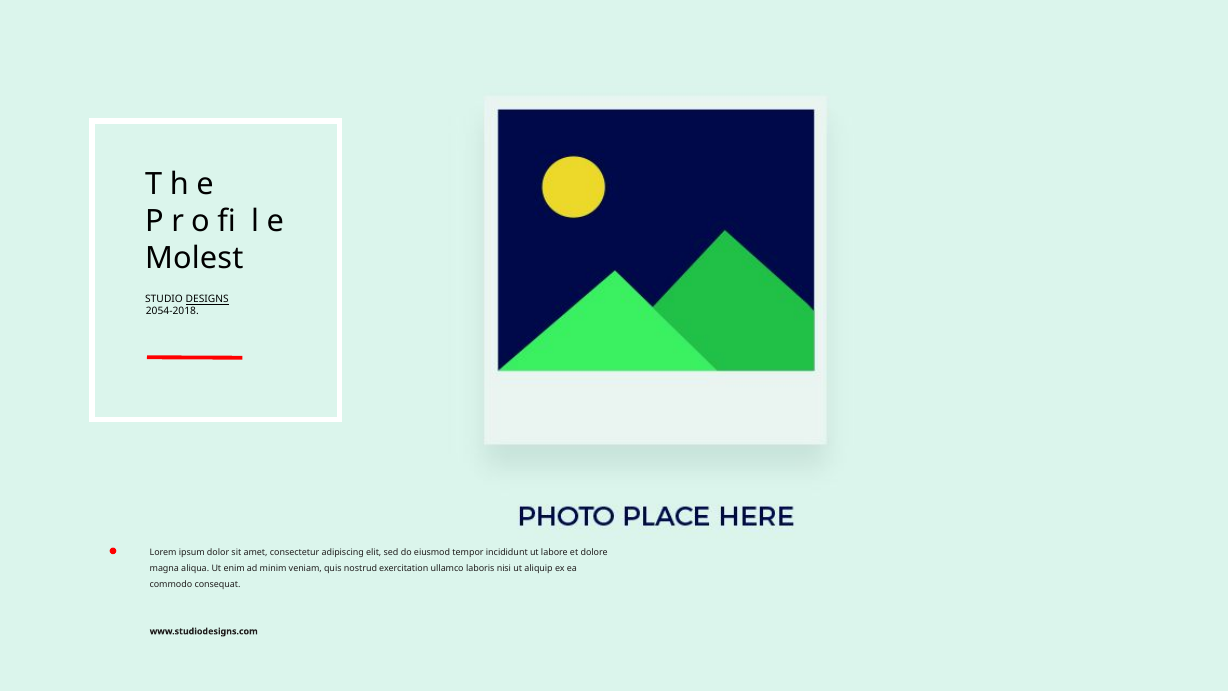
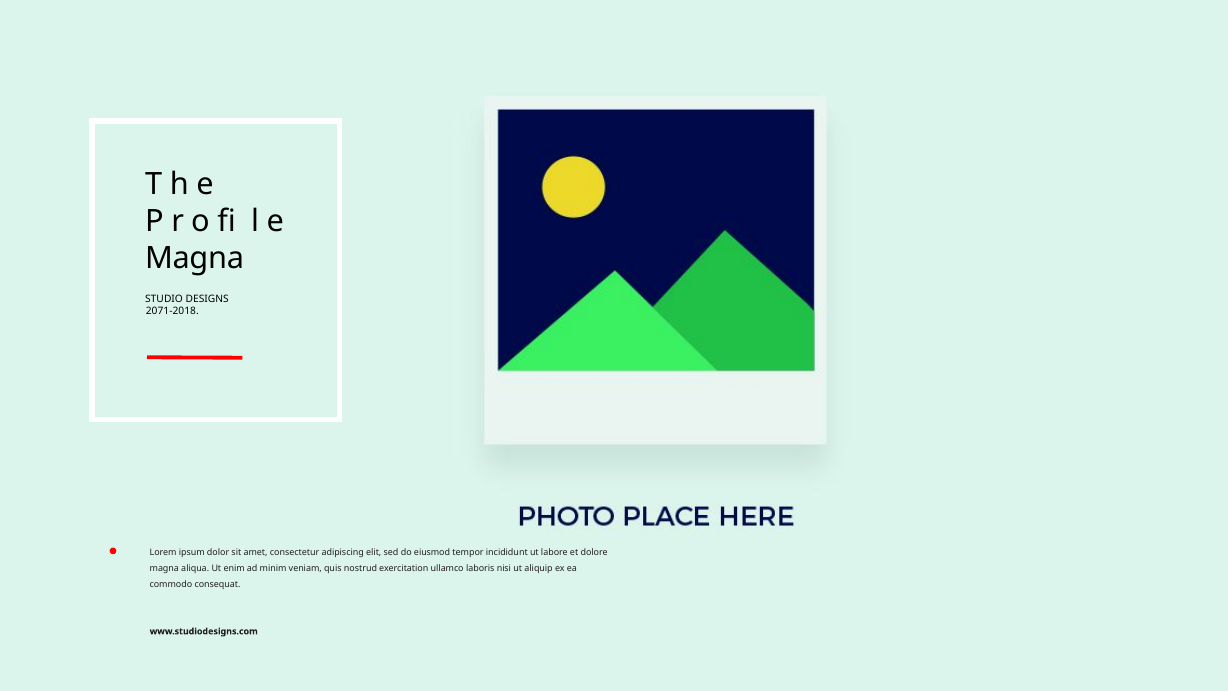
Molest: Molest -> Magna (195, 258)
DESIGNS underline: present -> none (207, 299)
2054-2018: 2054-2018 -> 2071-2018 (172, 311)
